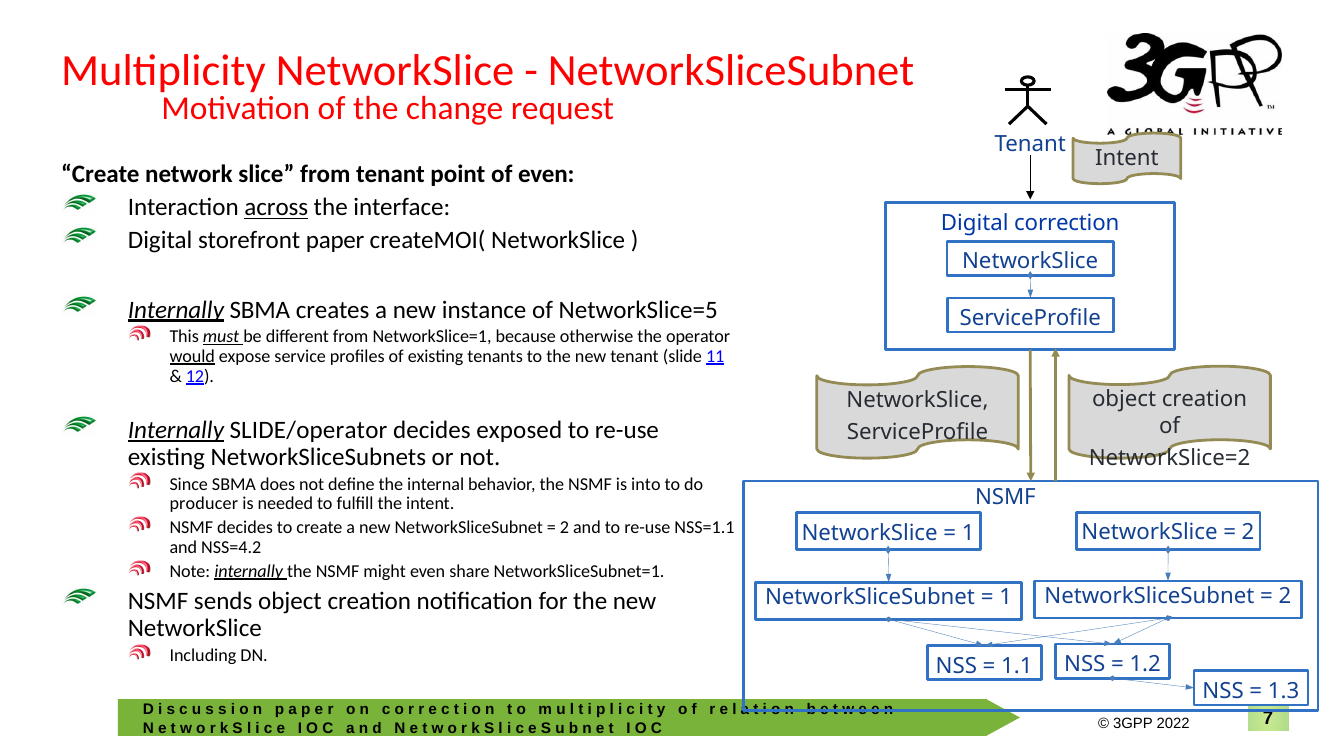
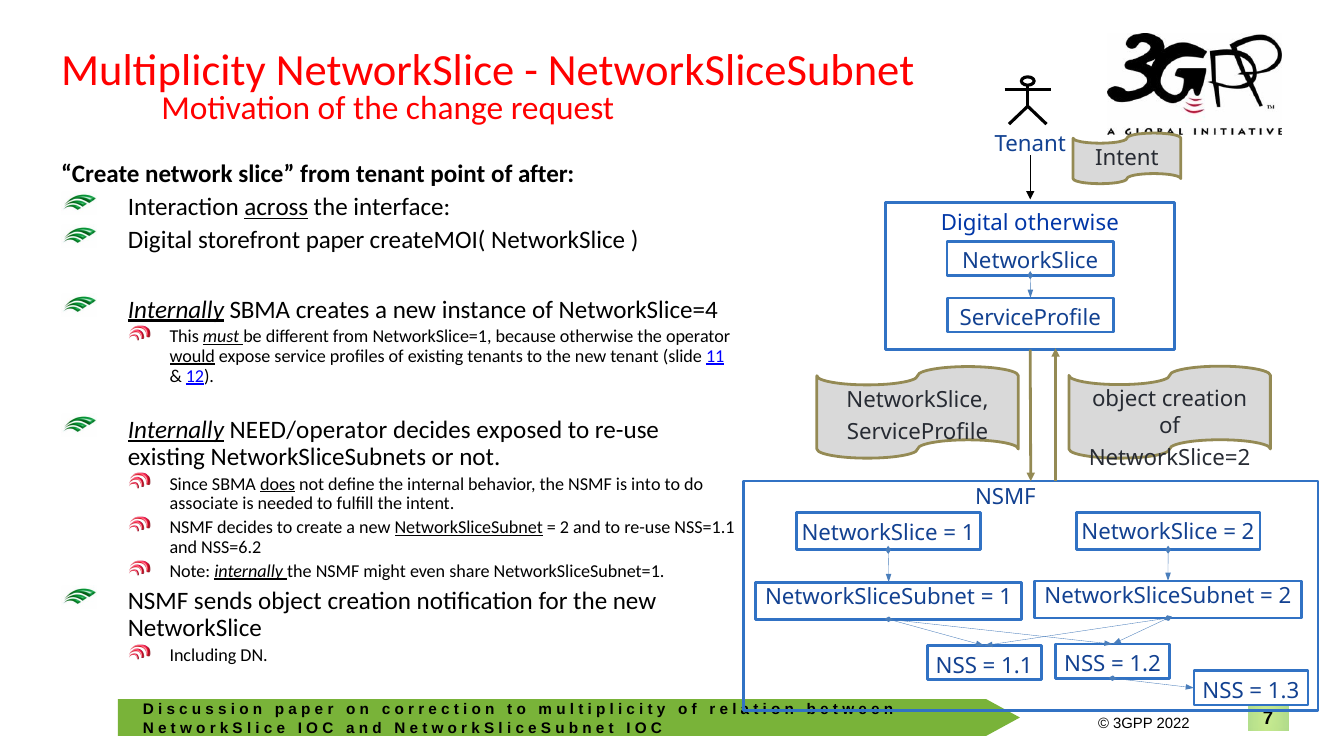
of even: even -> after (546, 174)
Digital correction: correction -> otherwise (1067, 223)
NetworkSlice=5: NetworkSlice=5 -> NetworkSlice=4 (638, 310)
SLIDE/operator: SLIDE/operator -> NEED/operator (308, 430)
does underline: none -> present (278, 484)
producer: producer -> associate (204, 504)
NetworkSliceSubnet underline: none -> present (469, 528)
NSS=4.2: NSS=4.2 -> NSS=6.2 (231, 547)
